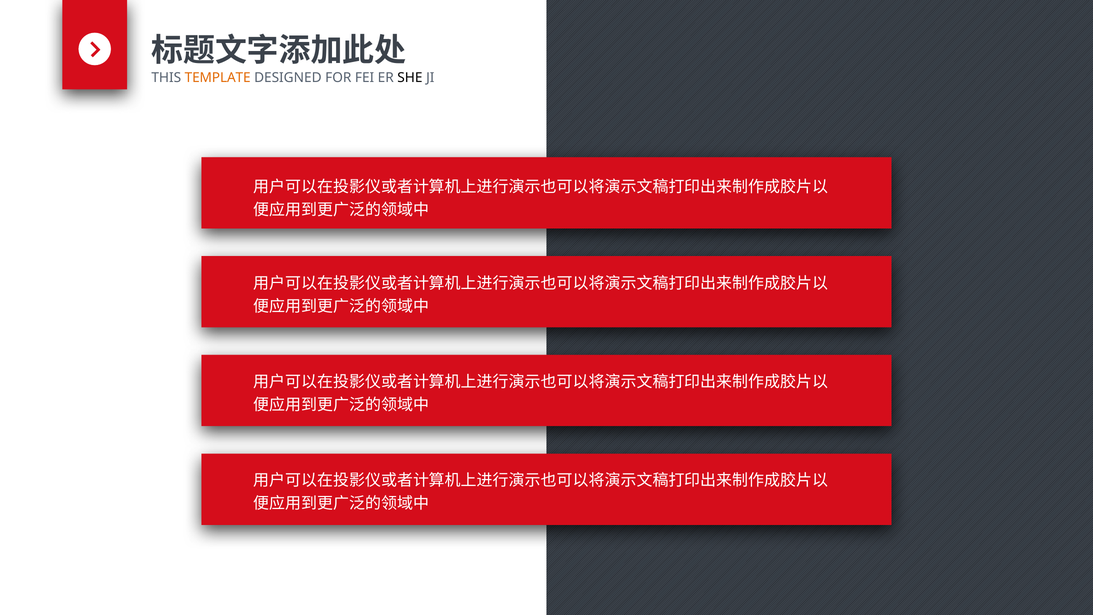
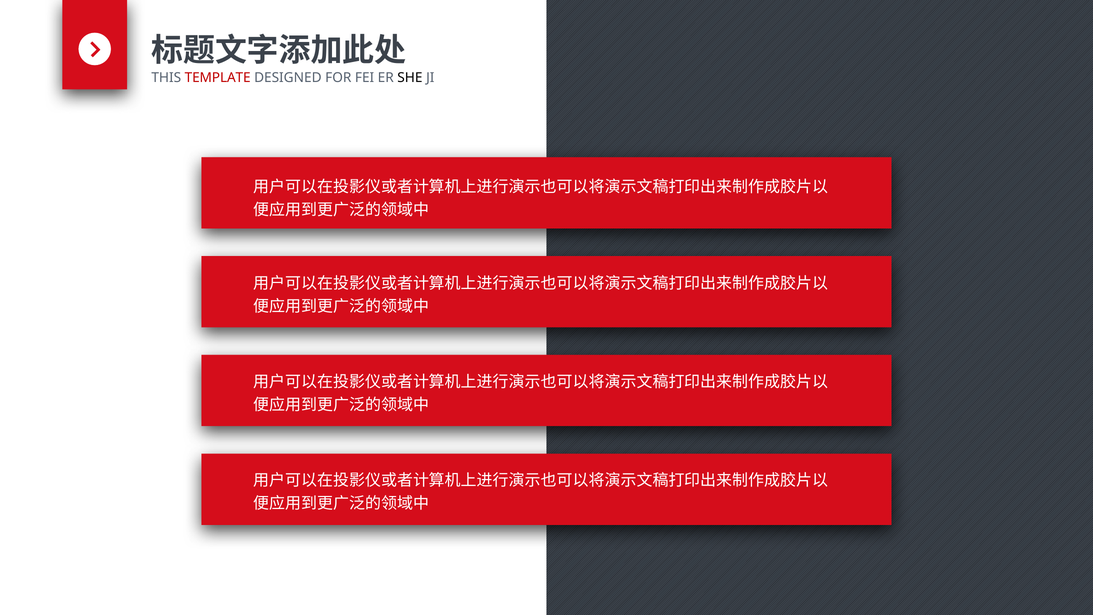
TEMPLATE colour: orange -> red (218, 78)
